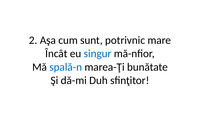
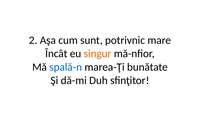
singur colour: blue -> orange (98, 53)
